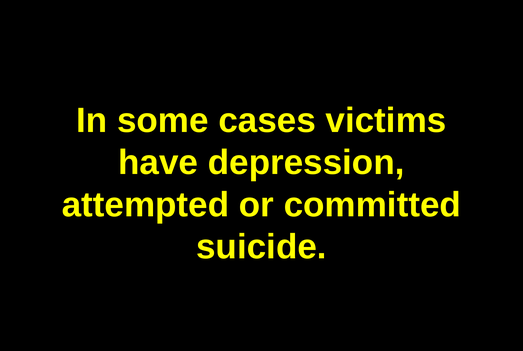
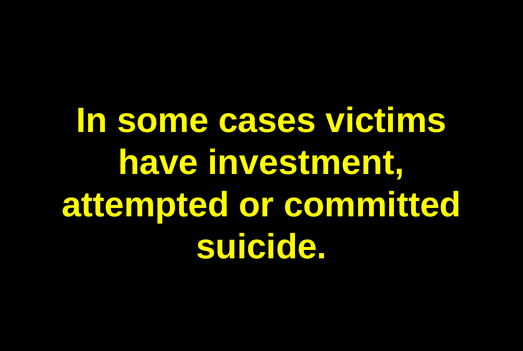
depression: depression -> investment (306, 163)
